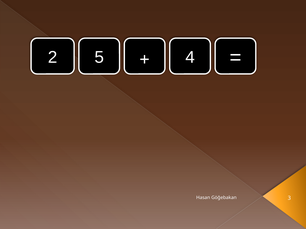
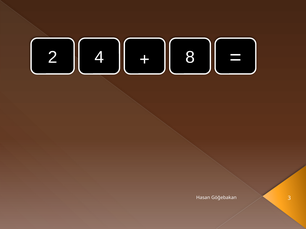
5: 5 -> 4 (99, 57)
4: 4 -> 8 (190, 57)
